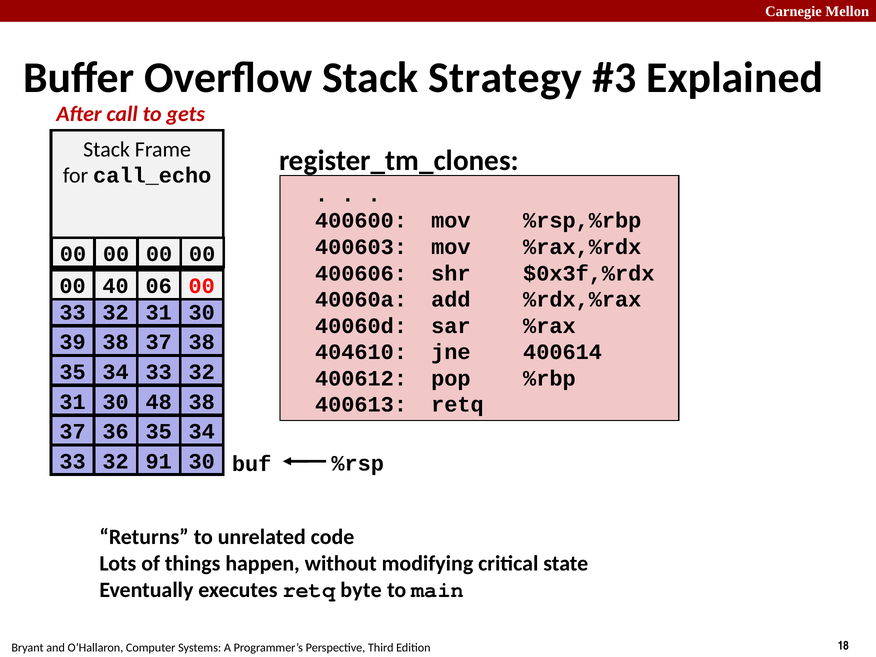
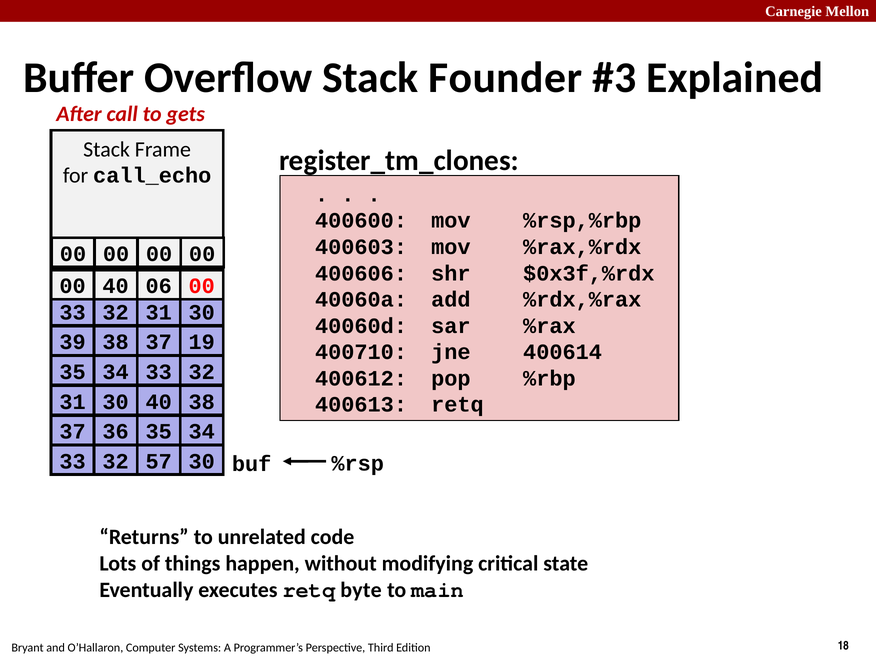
Strategy: Strategy -> Founder (505, 78)
37 38: 38 -> 19 (202, 342)
404610: 404610 -> 400710 (361, 352)
30 48: 48 -> 40 (159, 402)
91: 91 -> 57 (159, 461)
